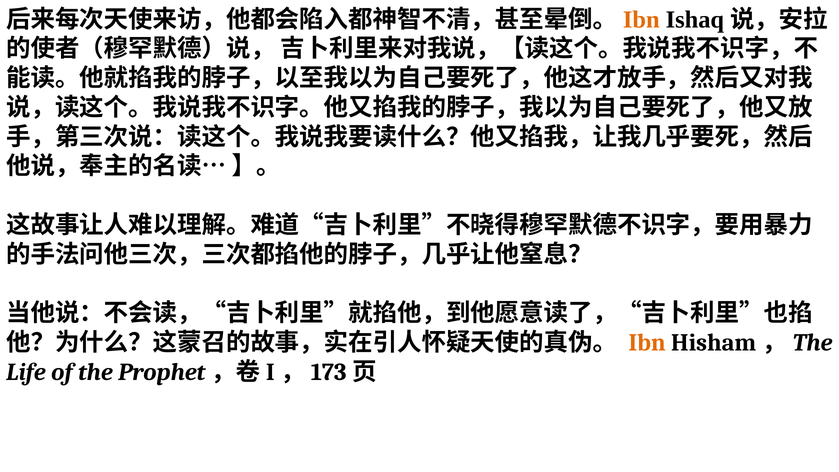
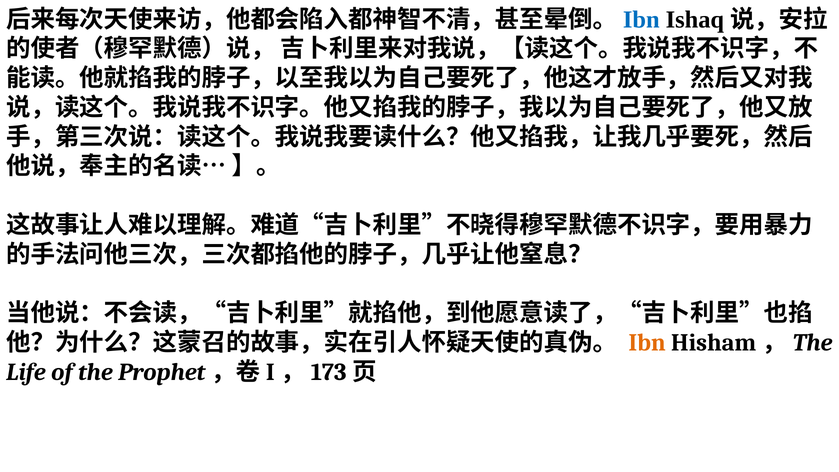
Ibn colour: orange -> blue (641, 19)
